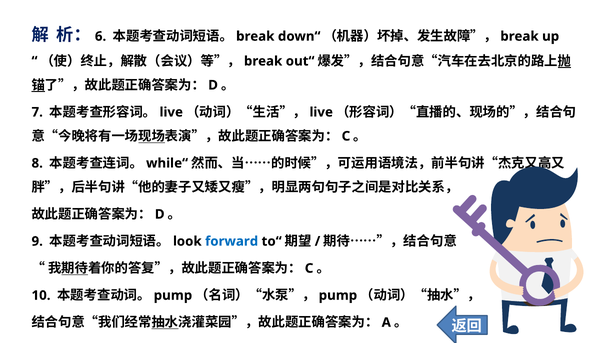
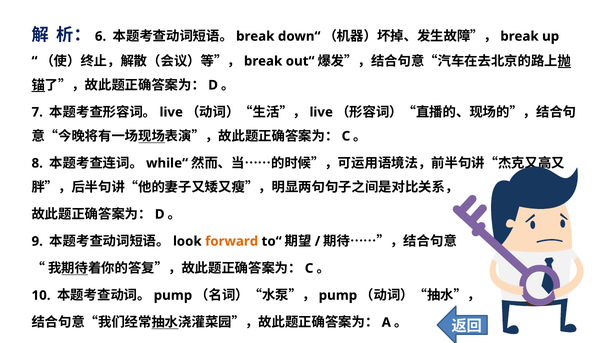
forward colour: blue -> orange (232, 241)
